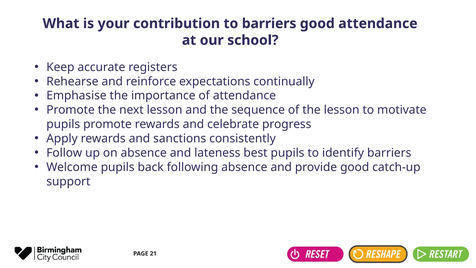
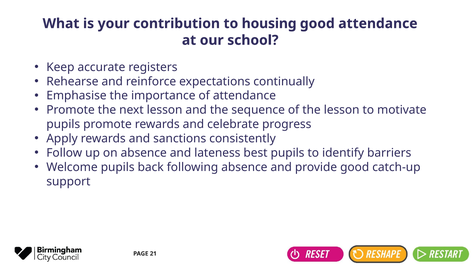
to barriers: barriers -> housing (269, 24)
